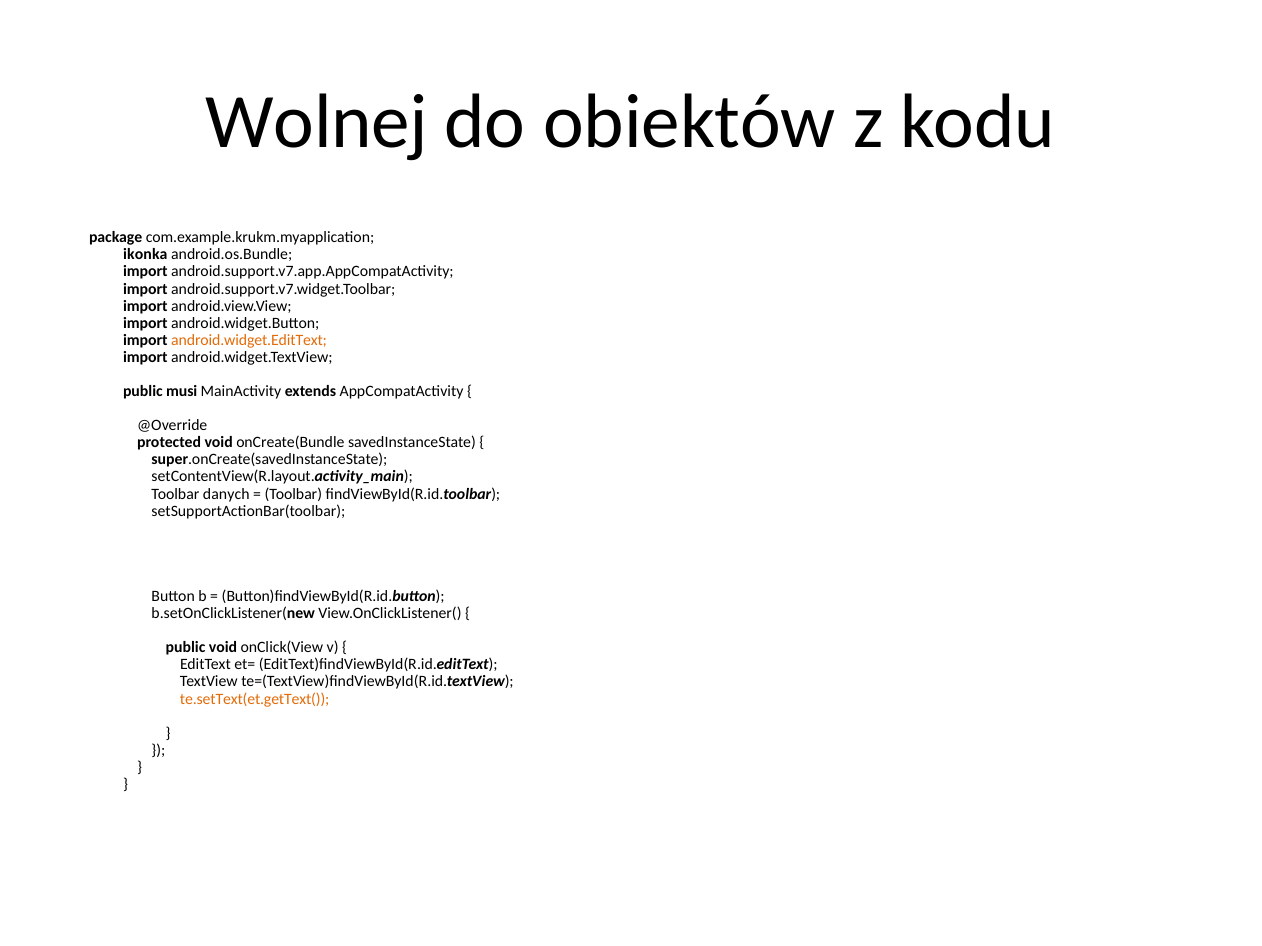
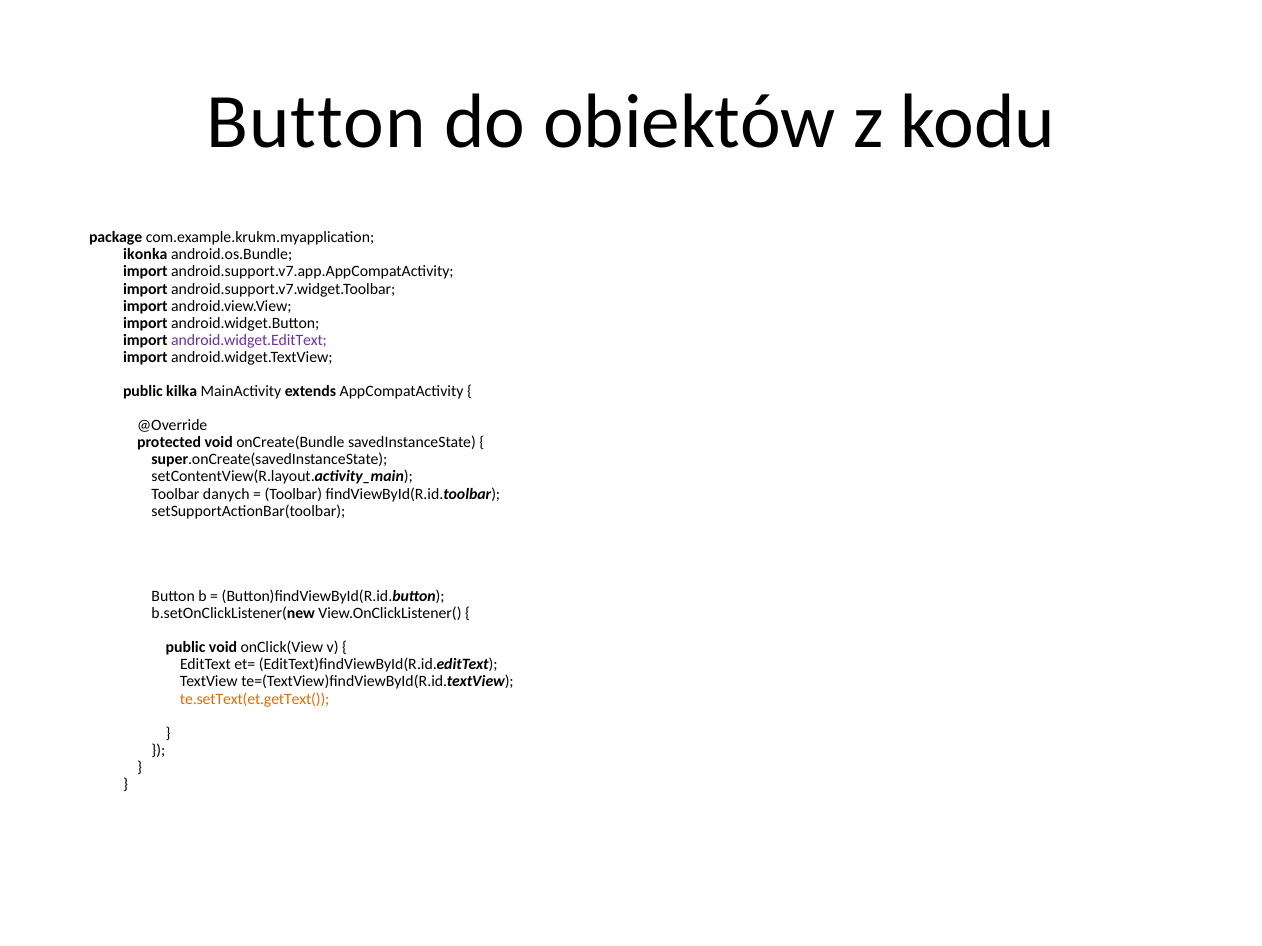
Wolnej: Wolnej -> Button (316, 122)
android.widget.EditText colour: orange -> purple (249, 340)
musi: musi -> kilka (182, 392)
